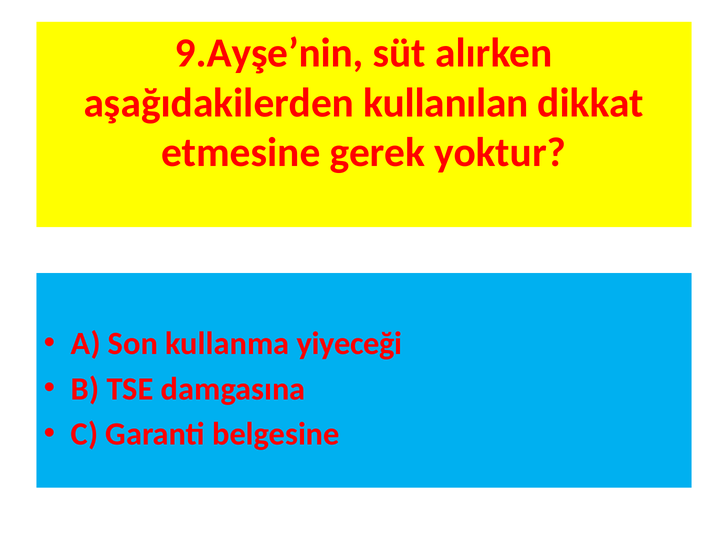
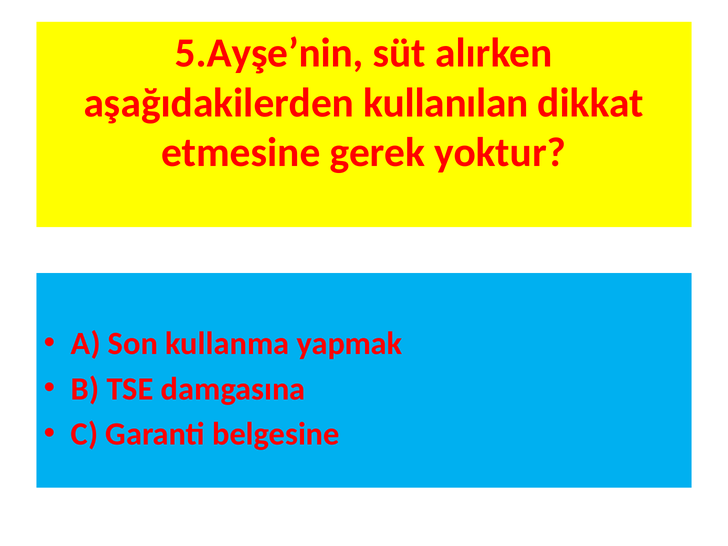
9.Ayşe’nin: 9.Ayşe’nin -> 5.Ayşe’nin (269, 53)
yiyeceği: yiyeceği -> yapmak (349, 344)
